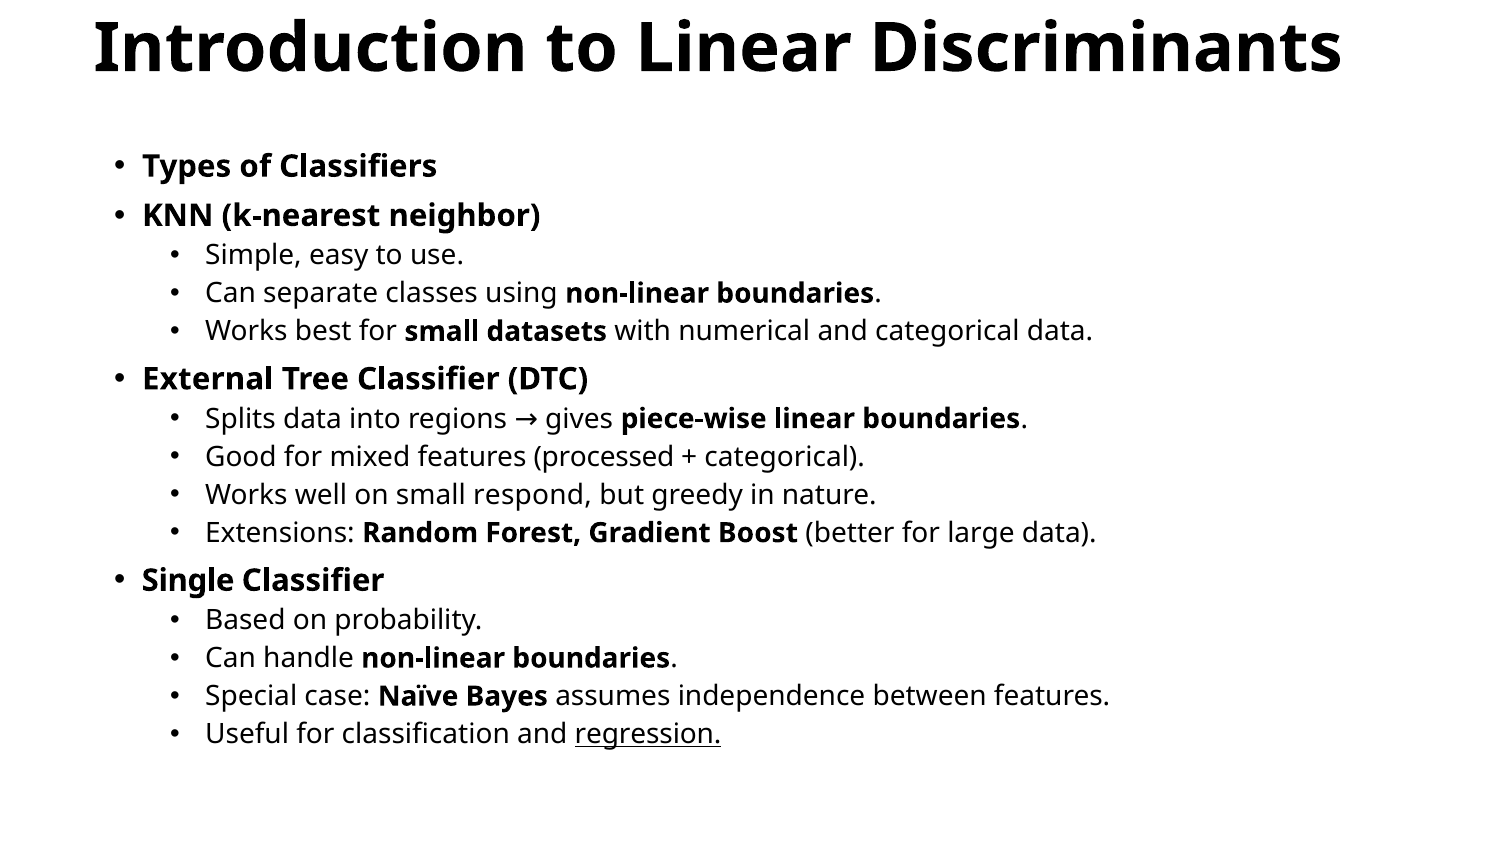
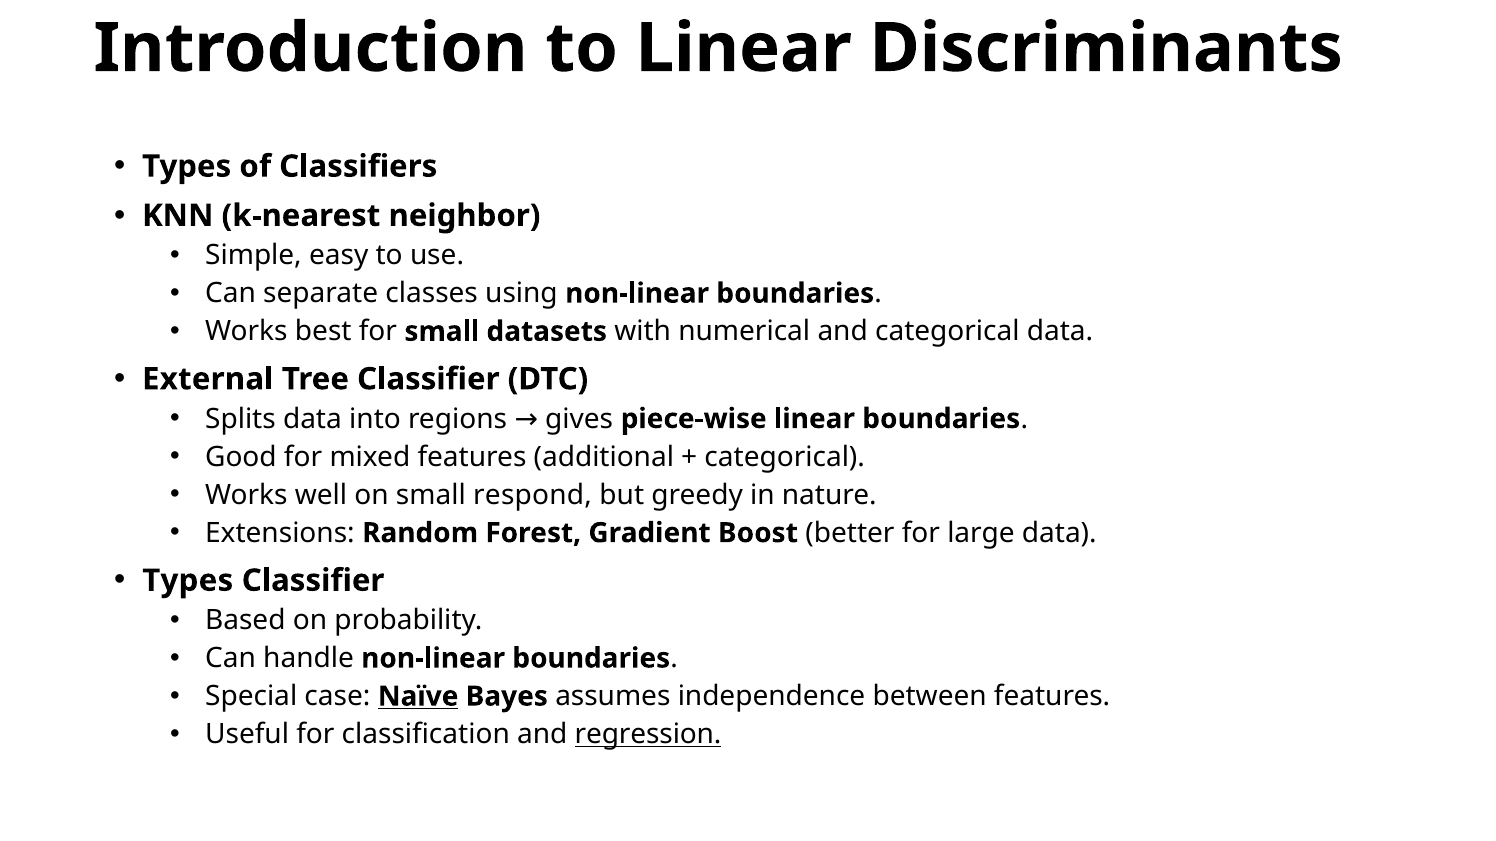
processed: processed -> additional (604, 457)
Single: Single -> Types (188, 581)
Naïve underline: none -> present (418, 697)
